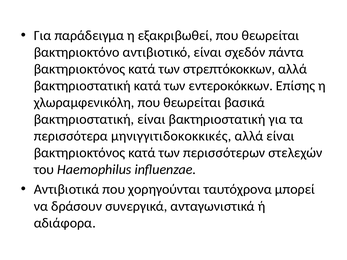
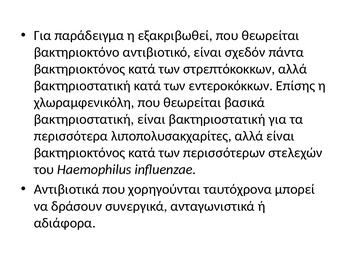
μηνιγγιτιδοκοκκικές: μηνιγγιτιδοκοκκικές -> λιποπολυσακχαρίτες (171, 136)
